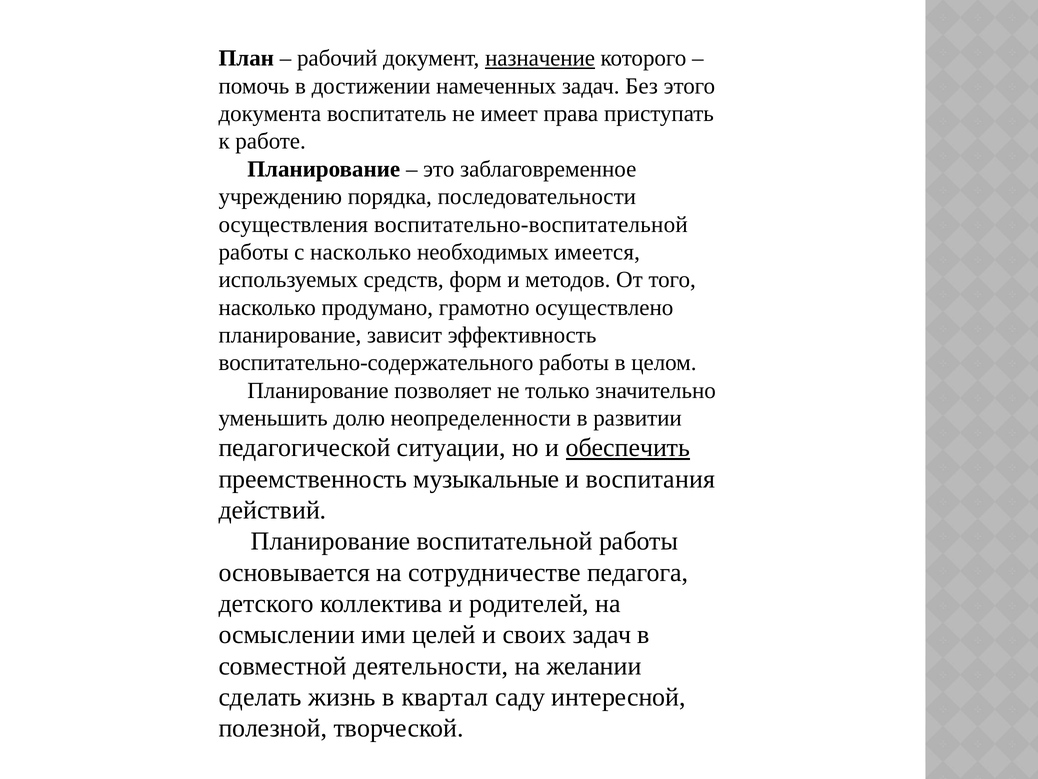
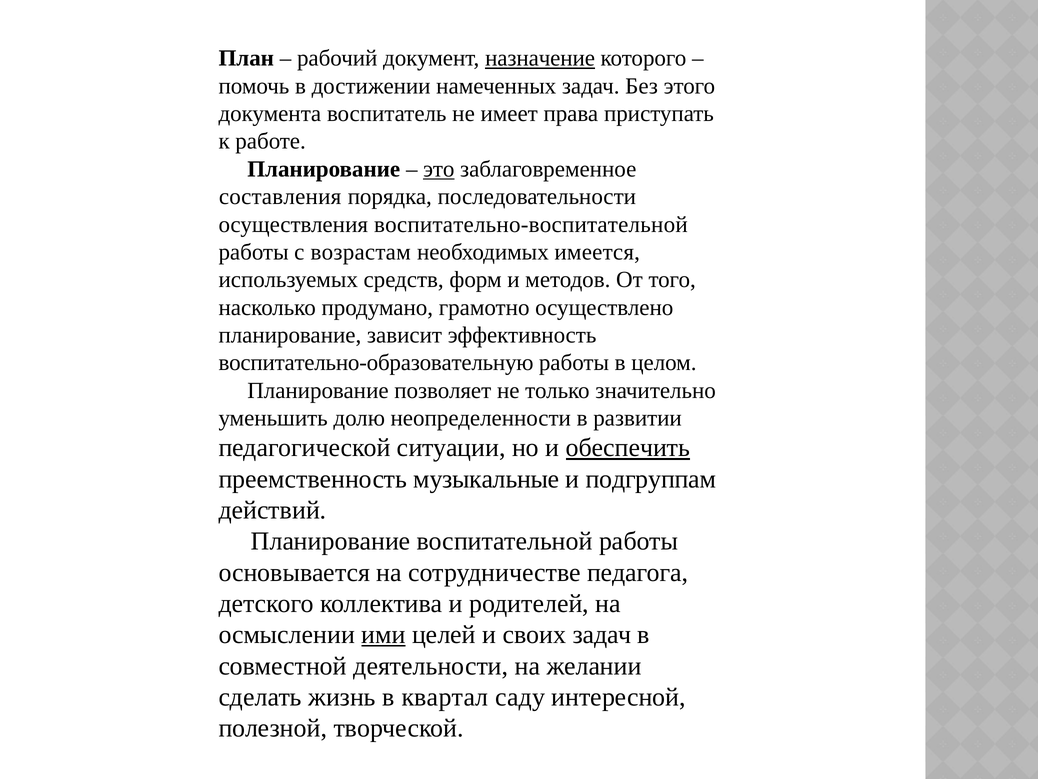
это underline: none -> present (439, 169)
учреждению: учреждению -> составления (280, 197)
с насколько: насколько -> возрастам (361, 252)
воспитательно-содержательного: воспитательно-содержательного -> воспитательно-образовательную (376, 363)
воспитания: воспитания -> подгруппам (651, 479)
ими underline: none -> present (384, 634)
